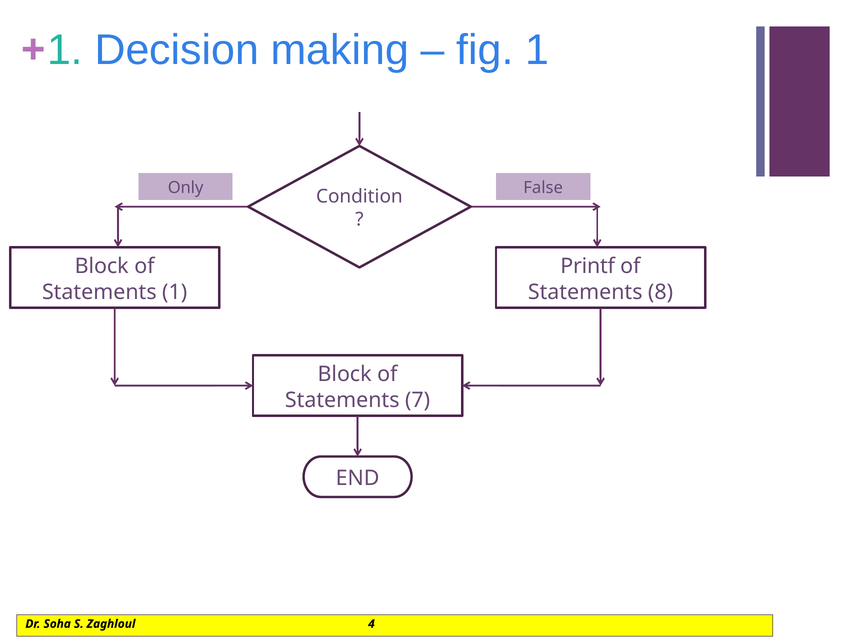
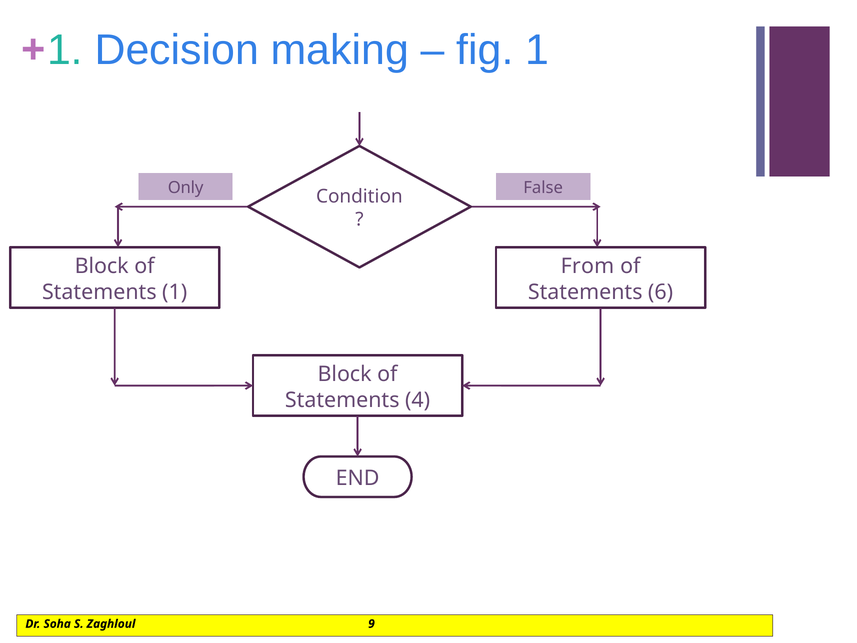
Printf: Printf -> From (587, 266)
8: 8 -> 6 (661, 292)
7: 7 -> 4 (418, 400)
4: 4 -> 9 (371, 624)
